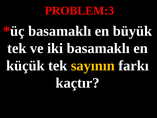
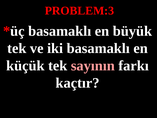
sayının colour: yellow -> pink (93, 66)
